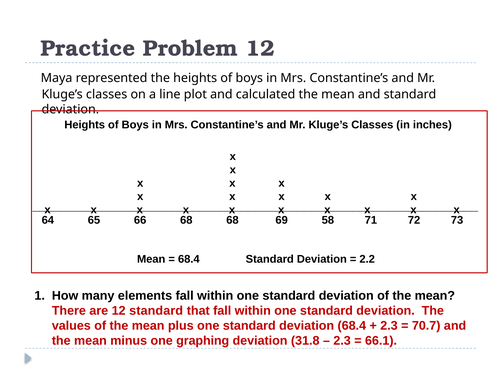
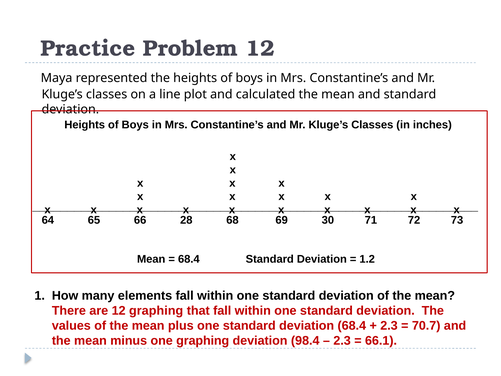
66 68: 68 -> 28 (186, 220)
58: 58 -> 30 (328, 220)
2.2: 2.2 -> 1.2 (367, 259)
12 standard: standard -> graphing (156, 310)
31.8: 31.8 -> 98.4 (305, 340)
